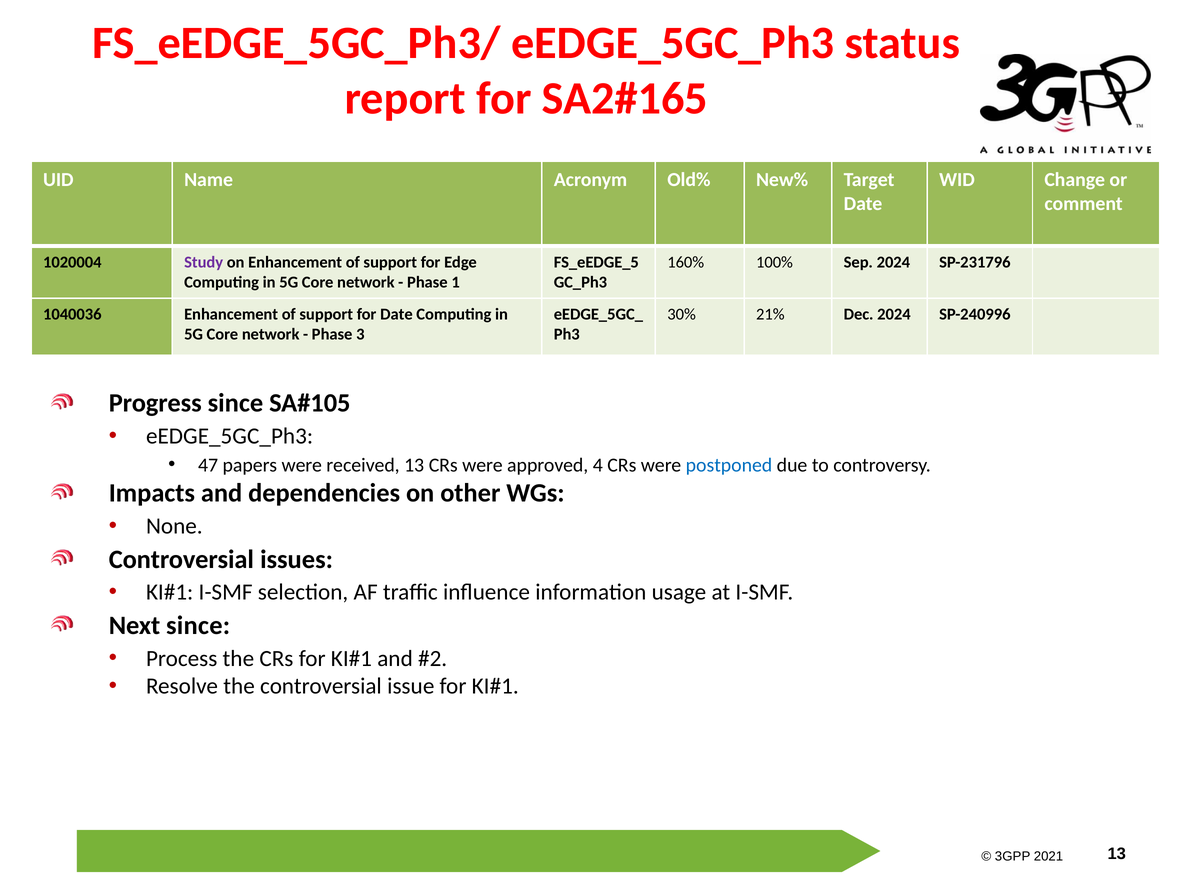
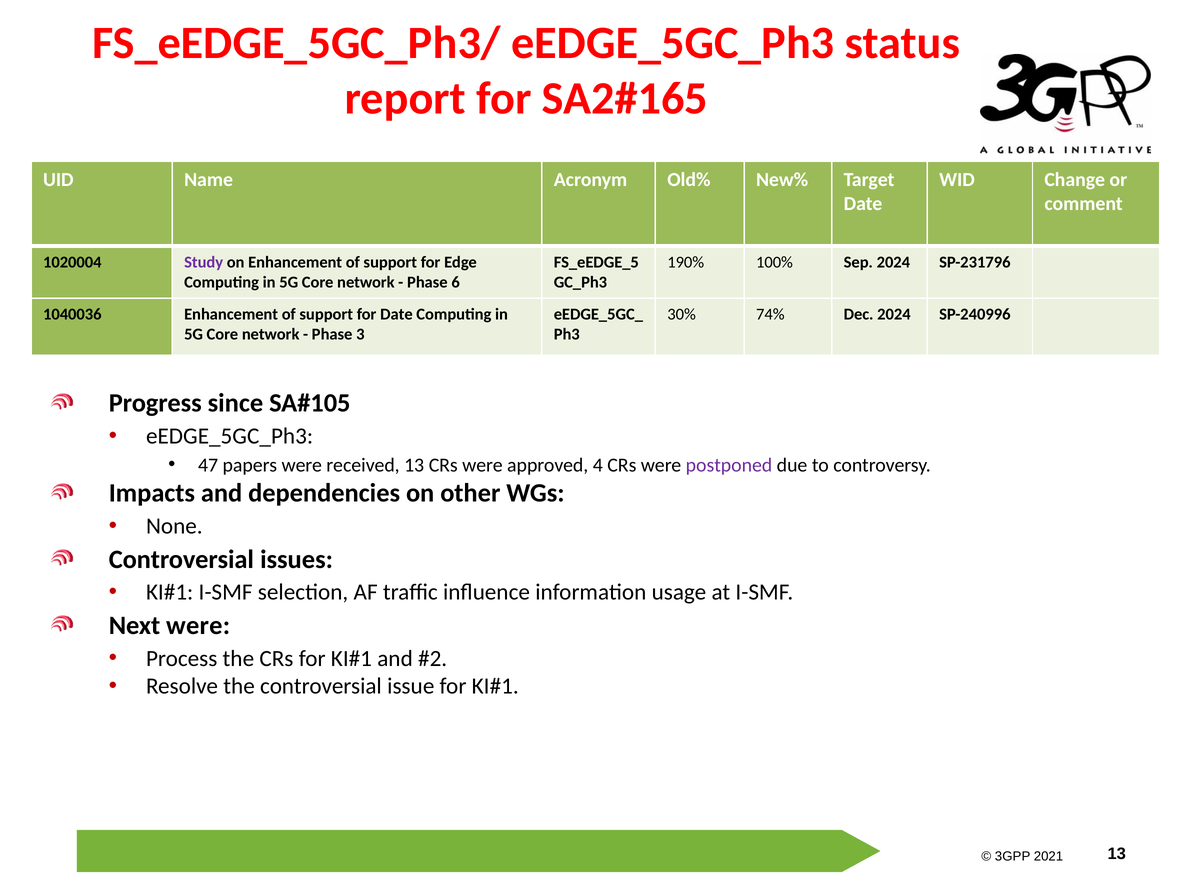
160%: 160% -> 190% (686, 262)
1: 1 -> 6 (456, 282)
21%: 21% -> 74% (770, 314)
postponed colour: blue -> purple (729, 465)
Next since: since -> were (198, 626)
